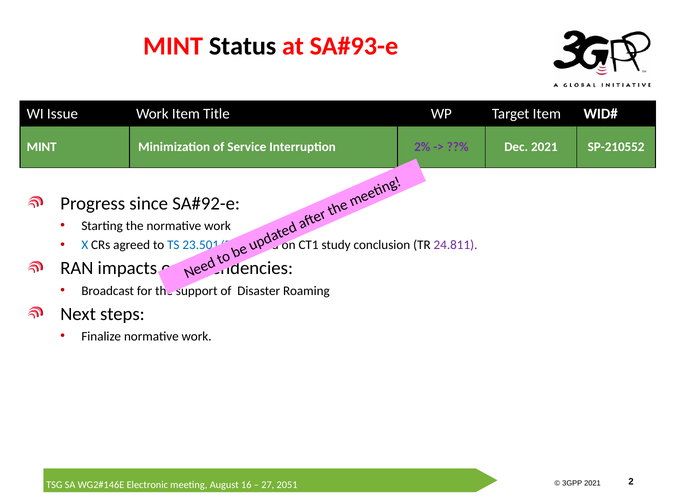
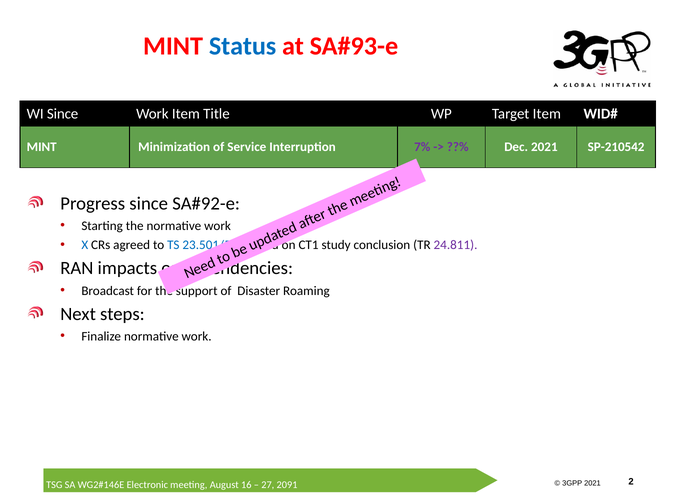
Status colour: black -> blue (243, 46)
WI Issue: Issue -> Since (63, 114)
2%: 2% -> 7% (422, 147)
SP-210552: SP-210552 -> SP-210542 (616, 147)
2051: 2051 -> 2091 (287, 486)
